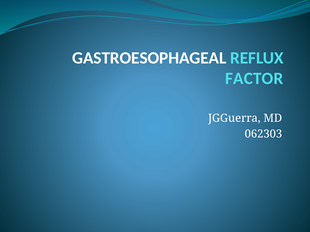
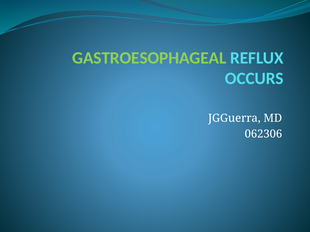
GASTROESOPHAGEAL colour: white -> light green (149, 58)
FACTOR: FACTOR -> OCCURS (254, 79)
062303: 062303 -> 062306 (263, 134)
